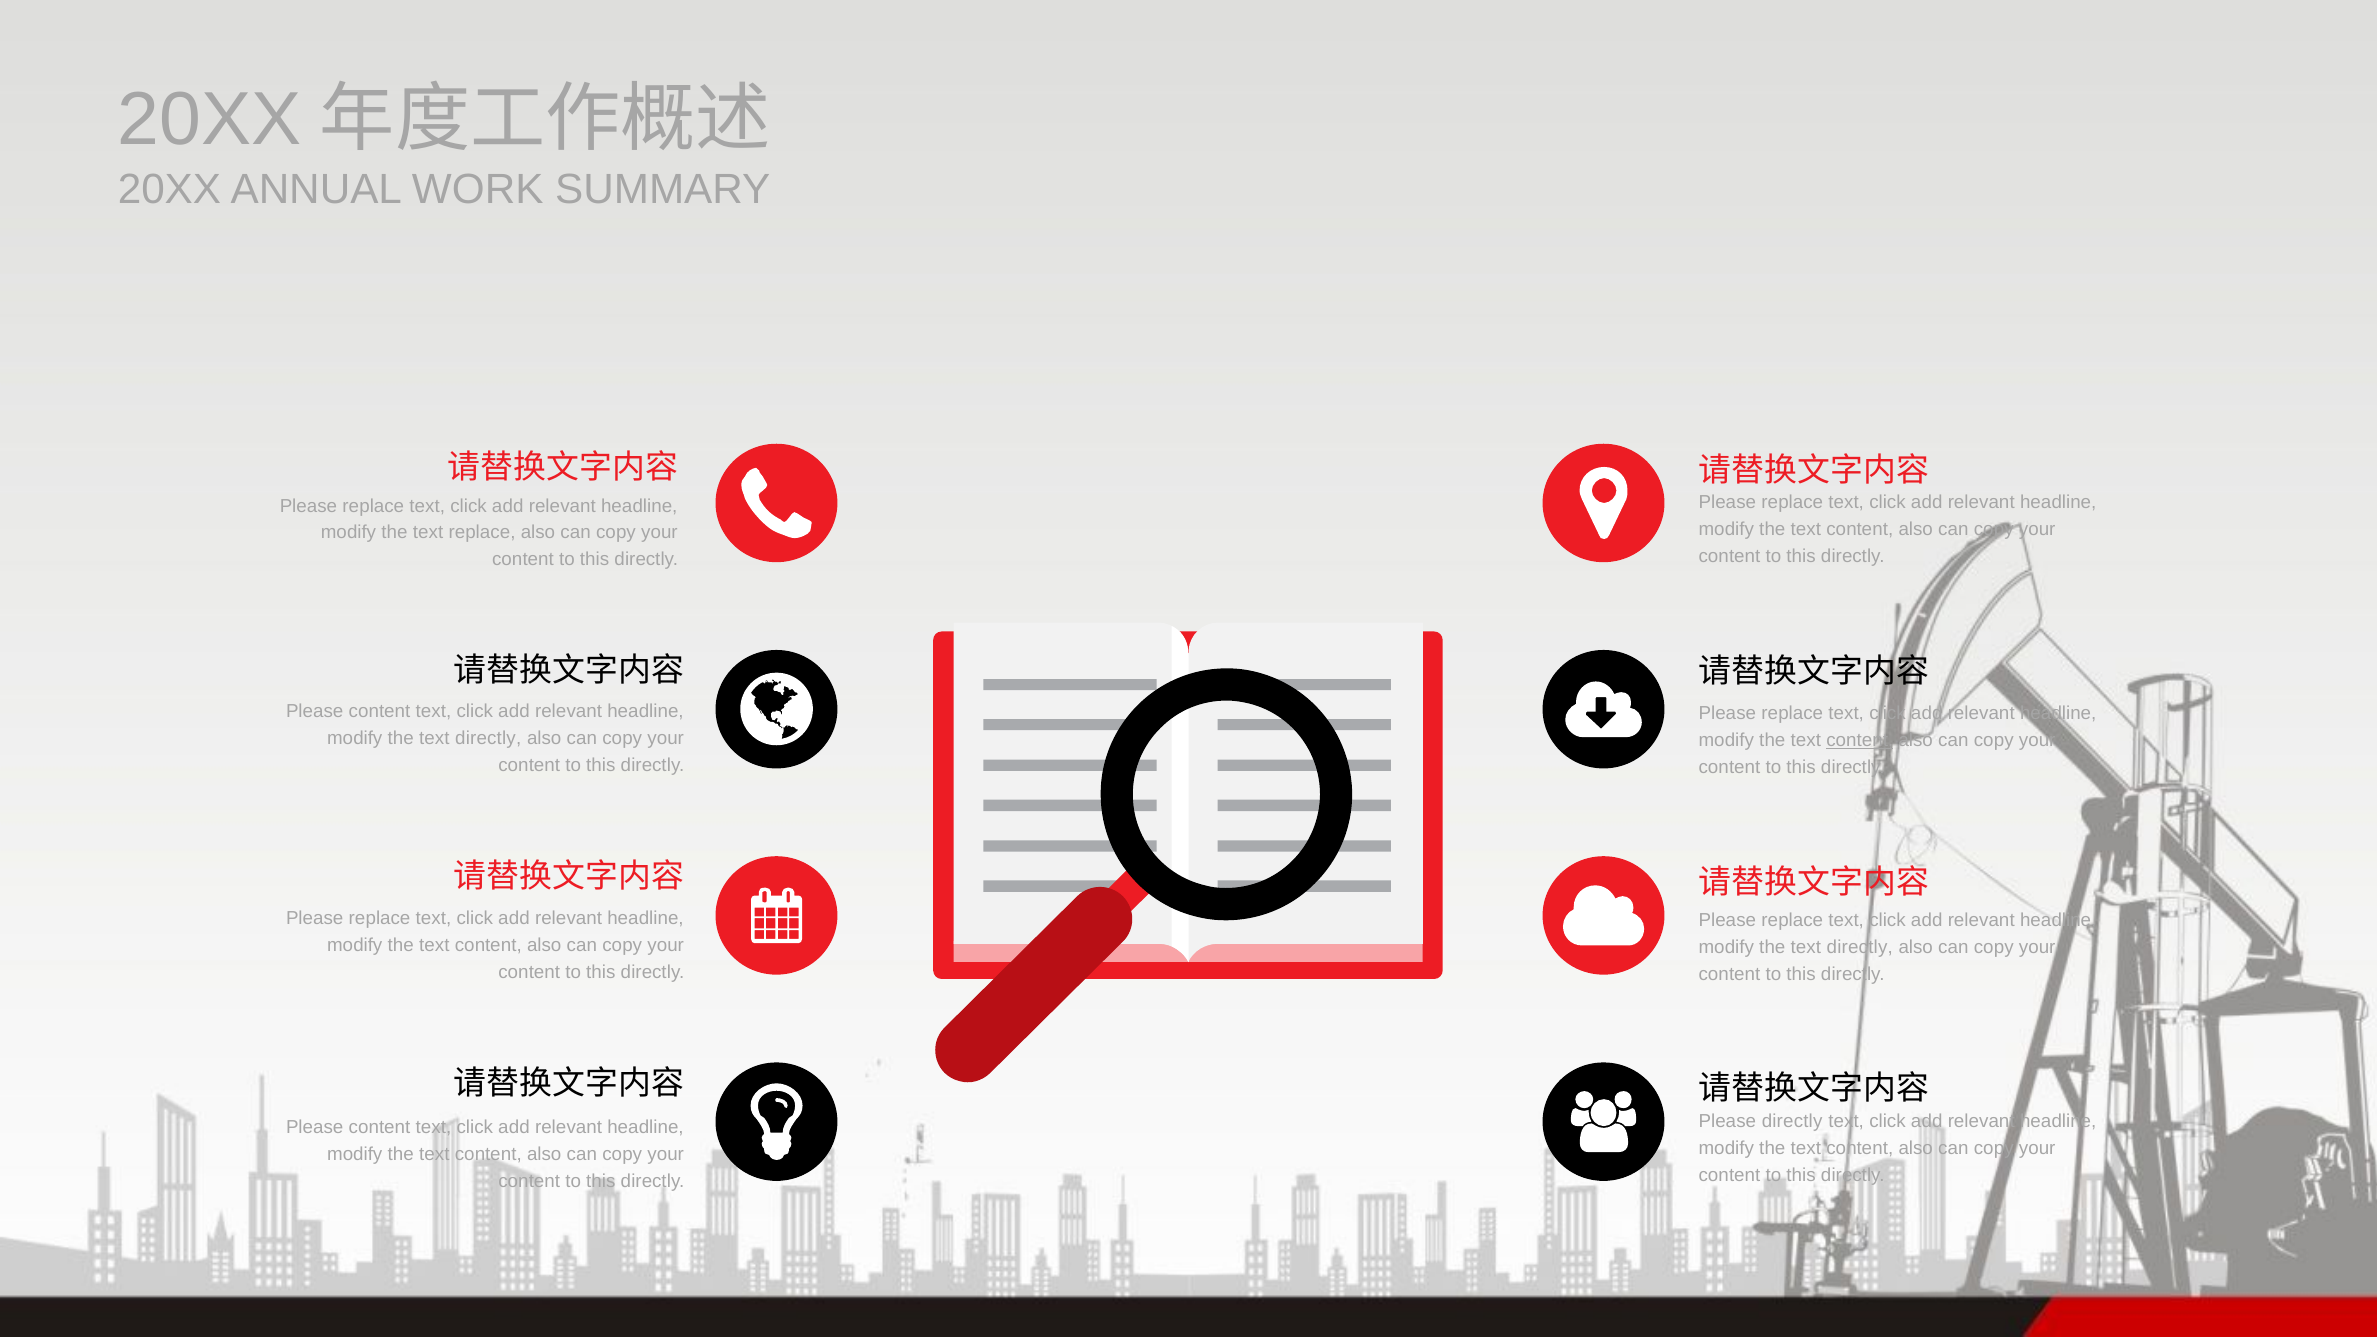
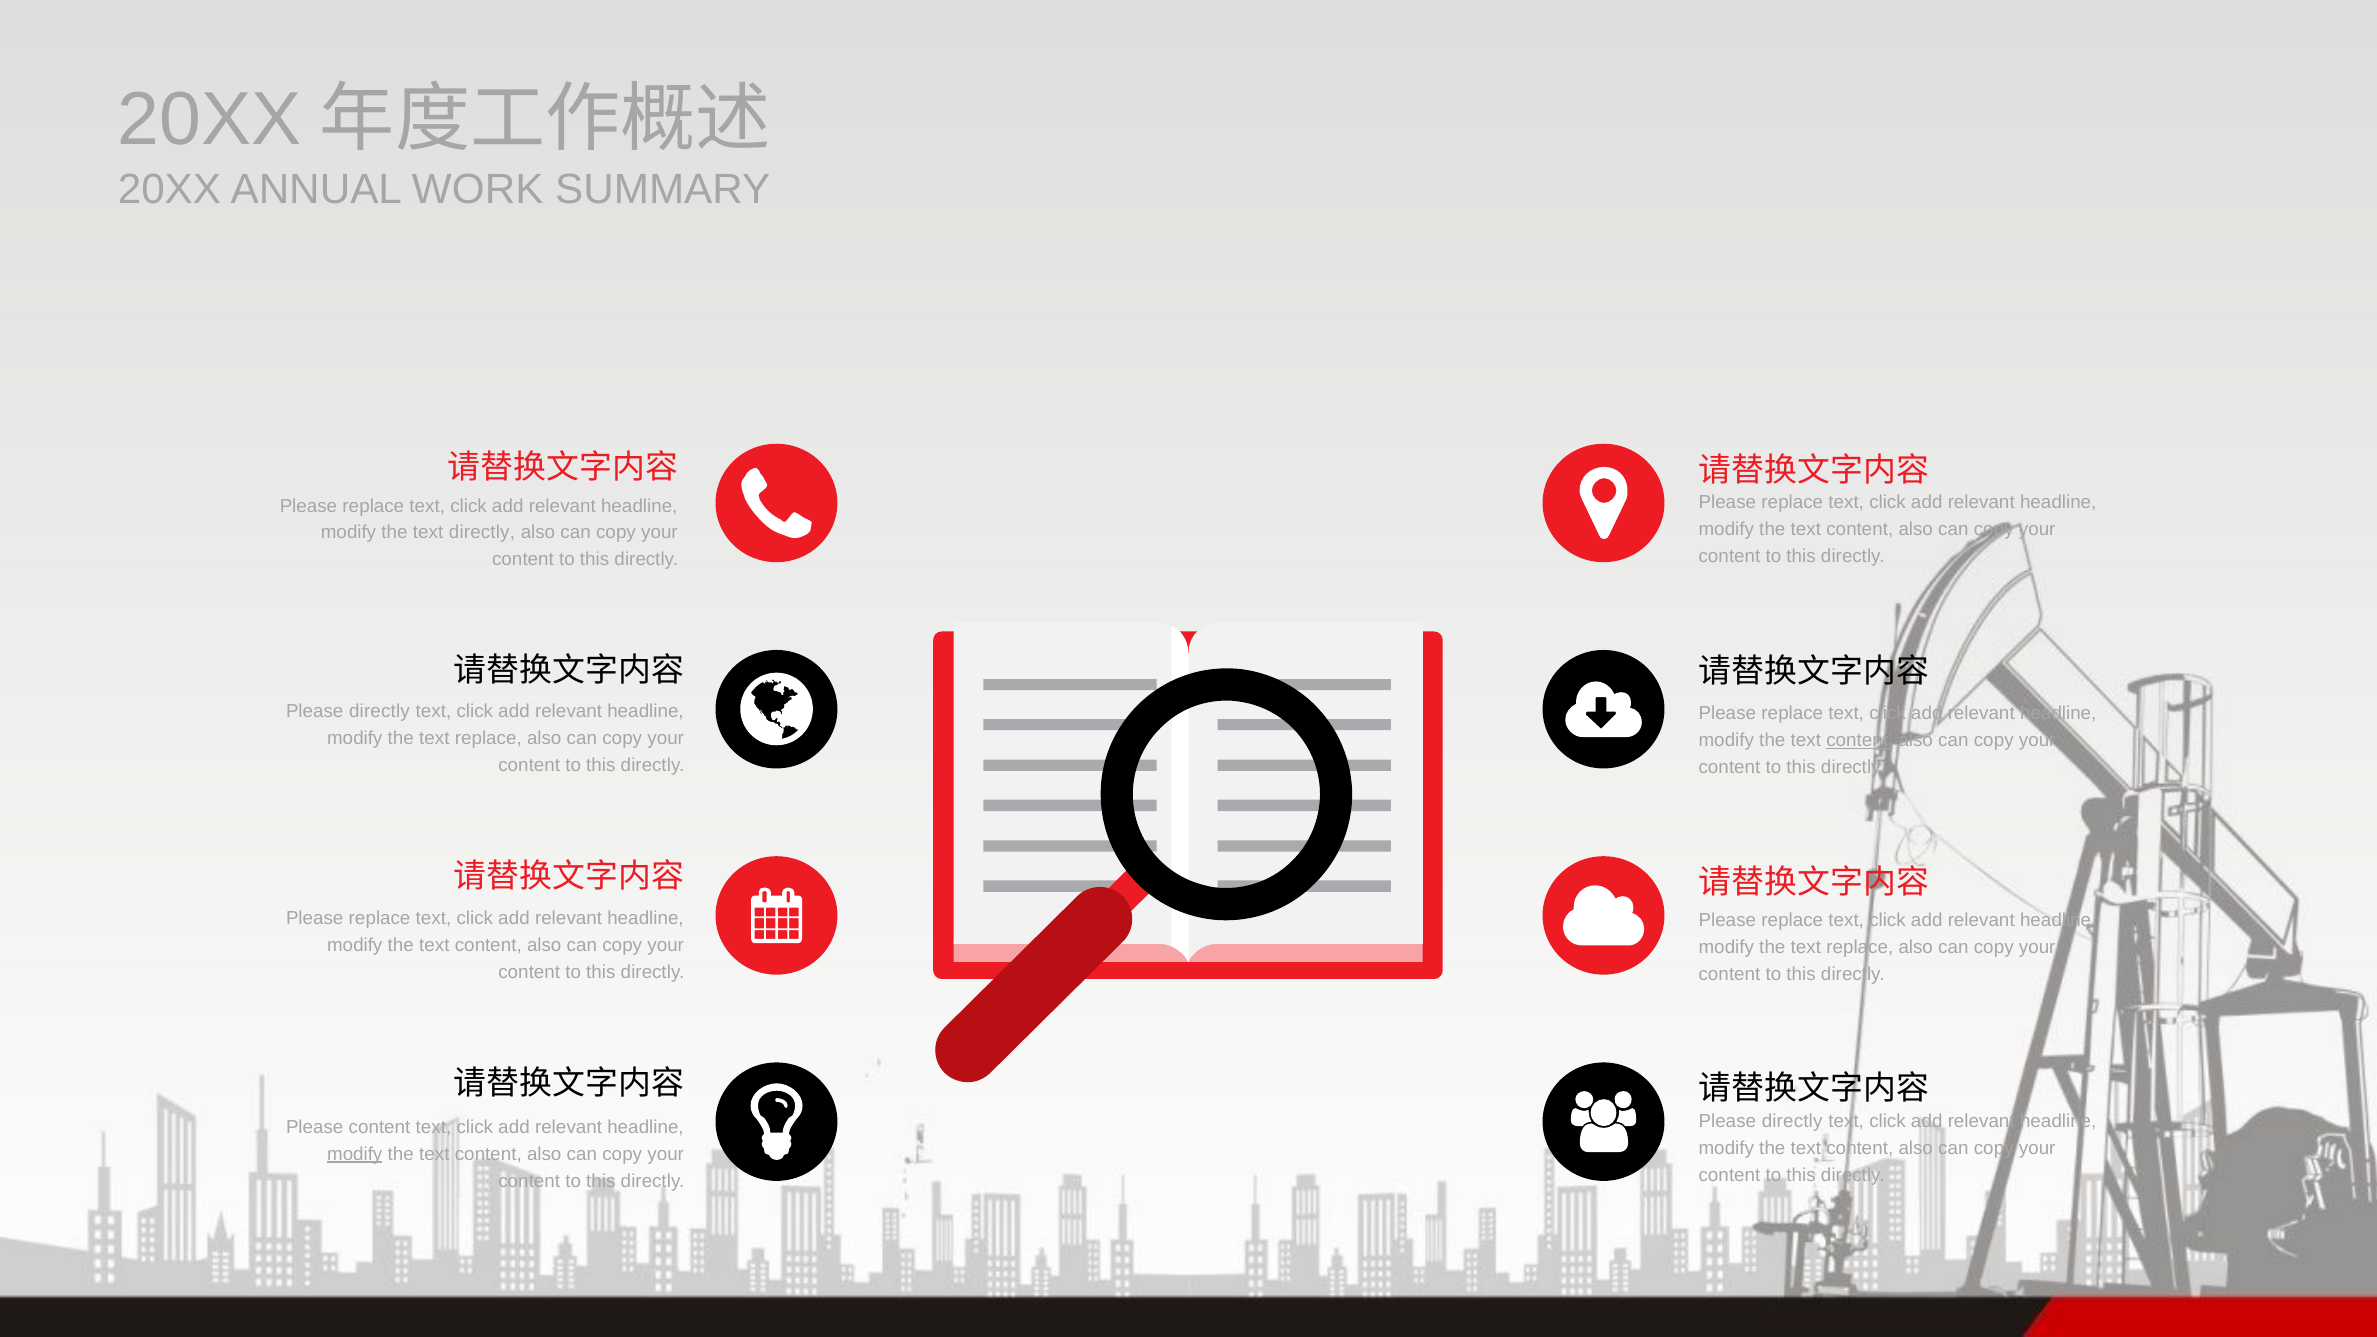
text replace: replace -> directly (482, 533)
content: content -> directly (379, 711)
directly: directly -> replace (488, 738)
directly: directly -> replace (1860, 947)
modify underline: none -> present (355, 1154)
